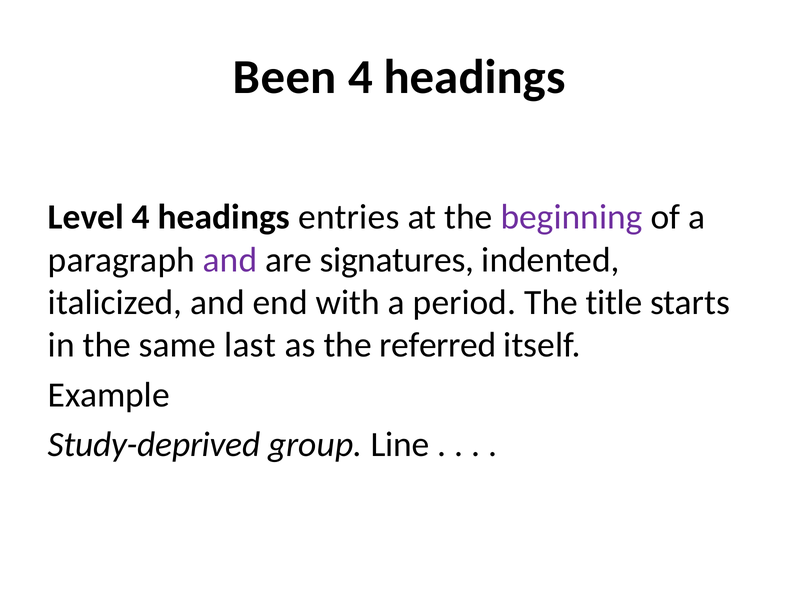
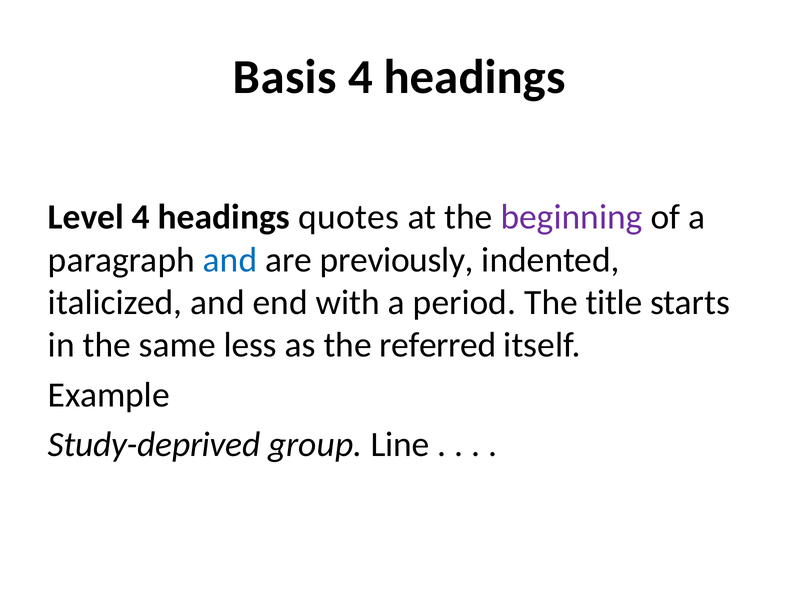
Been: Been -> Basis (285, 77)
entries: entries -> quotes (349, 217)
and colour: purple -> blue (230, 260)
signatures: signatures -> previously (397, 260)
last: last -> less (250, 345)
